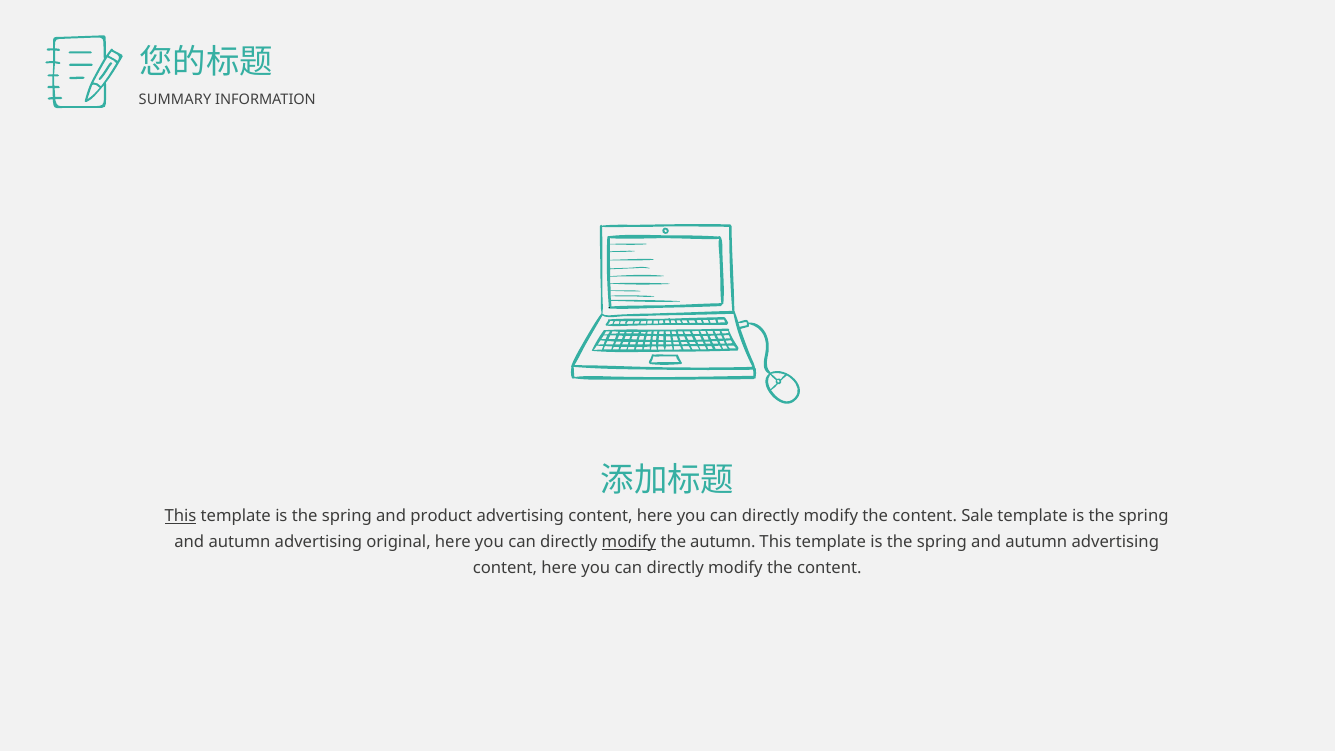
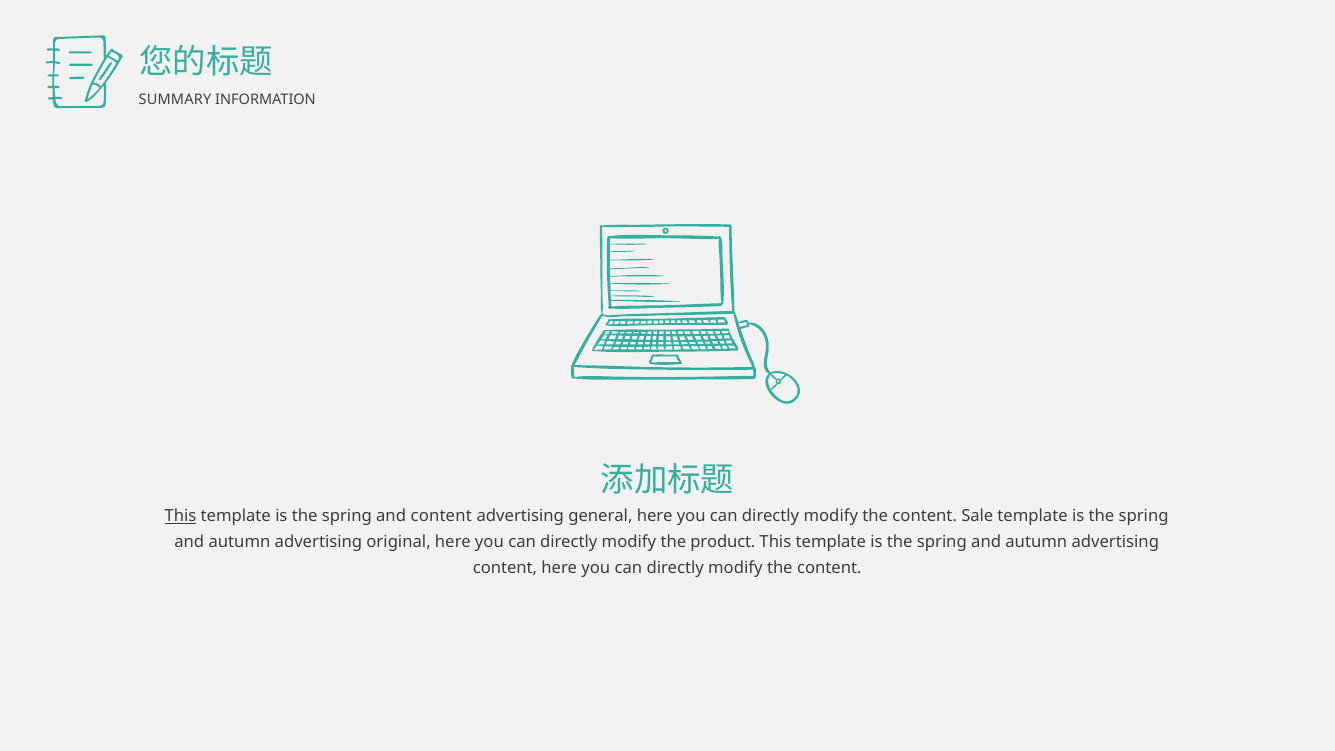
and product: product -> content (441, 516)
content: content -> general (600, 516)
modify underline: present -> none (629, 542)
the autumn: autumn -> product (723, 542)
